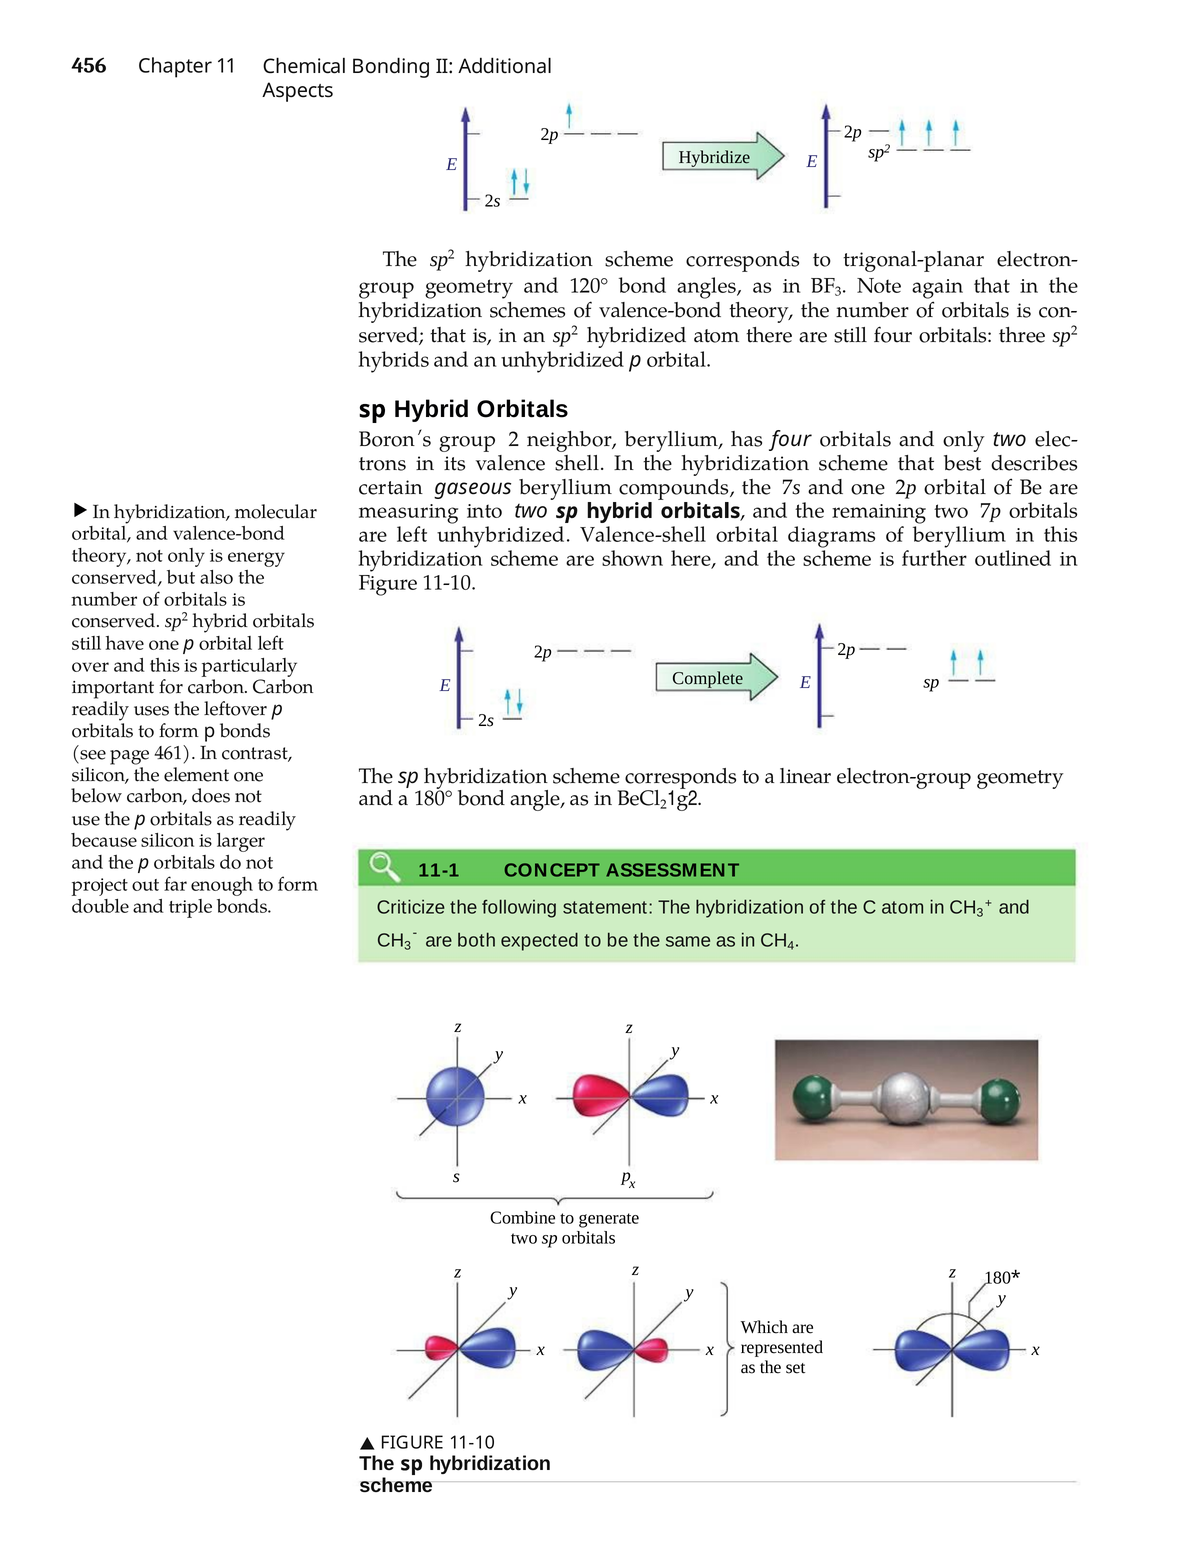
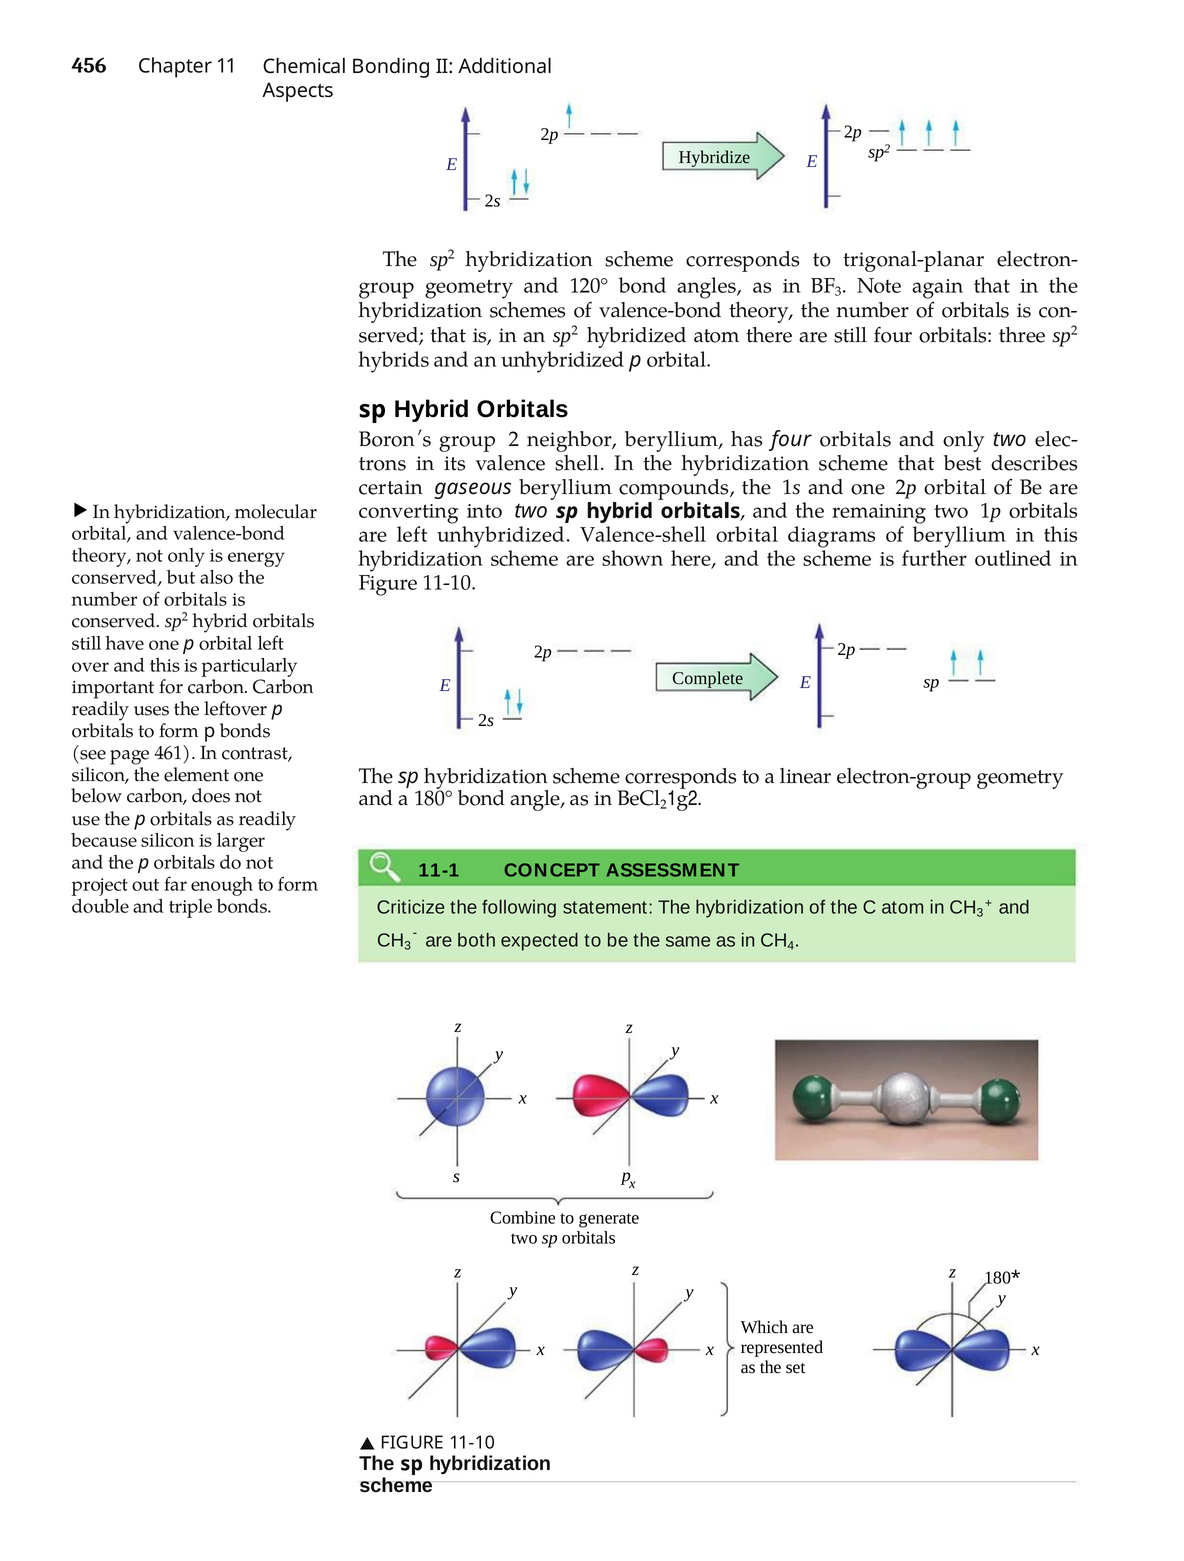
the 7: 7 -> 1 (787, 487)
measuring: measuring -> converting (409, 511)
two 7: 7 -> 1 (986, 511)
